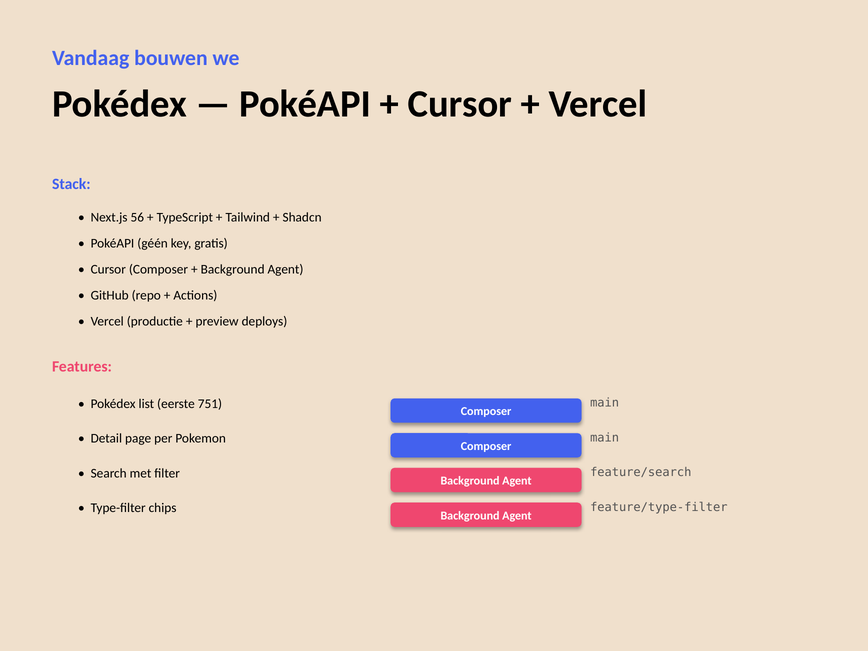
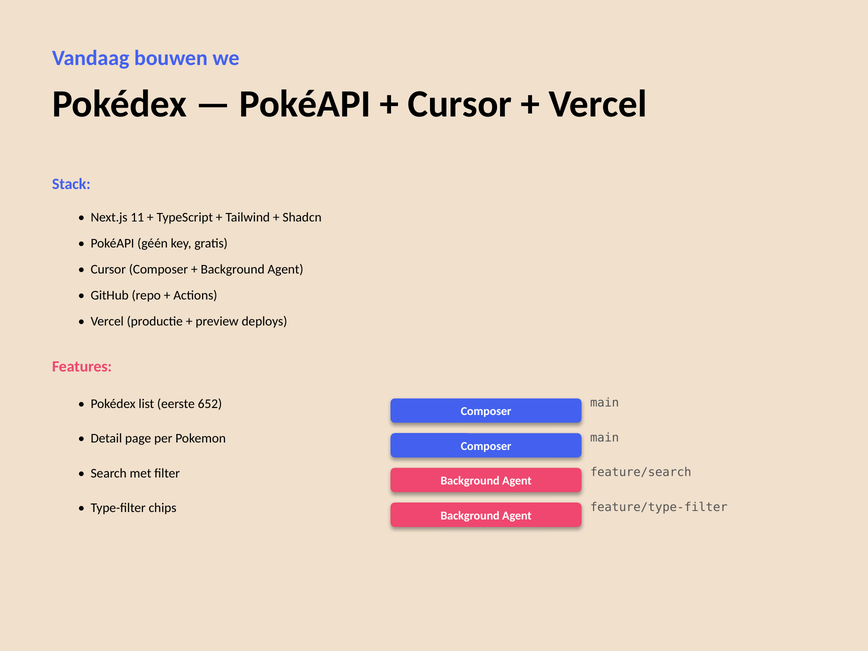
56: 56 -> 11 (137, 217)
751: 751 -> 652 (210, 404)
